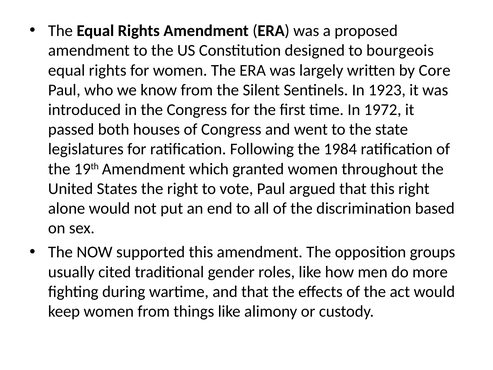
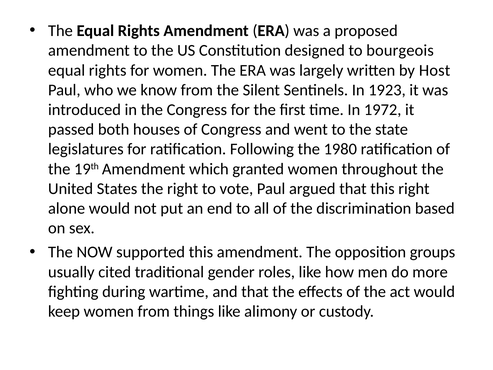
Core: Core -> Host (435, 70)
1984: 1984 -> 1980 (340, 149)
